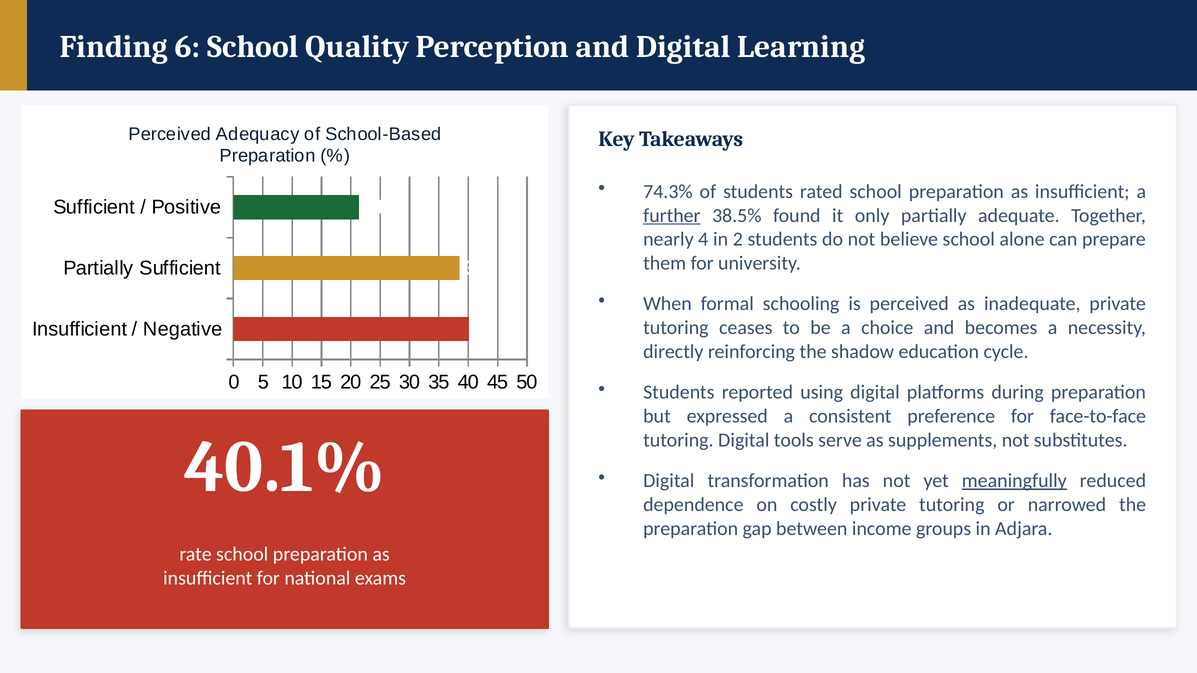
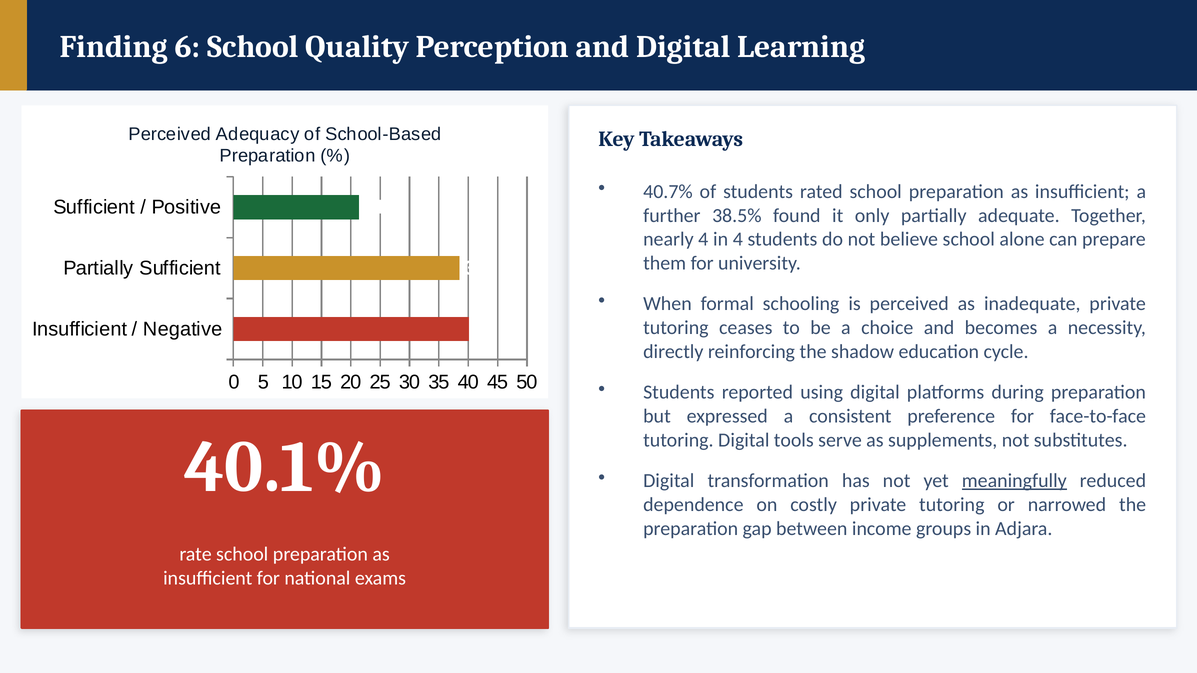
74.3%: 74.3% -> 40.7% (668, 192)
further underline: present -> none (672, 216)
in 2: 2 -> 4 (738, 240)
